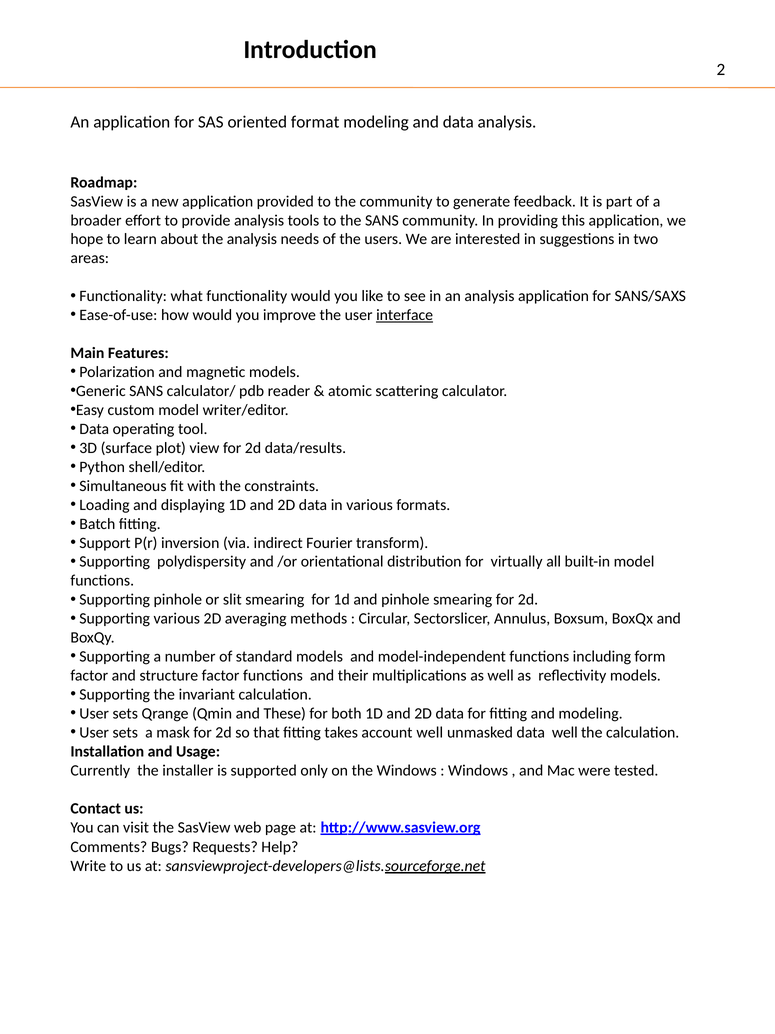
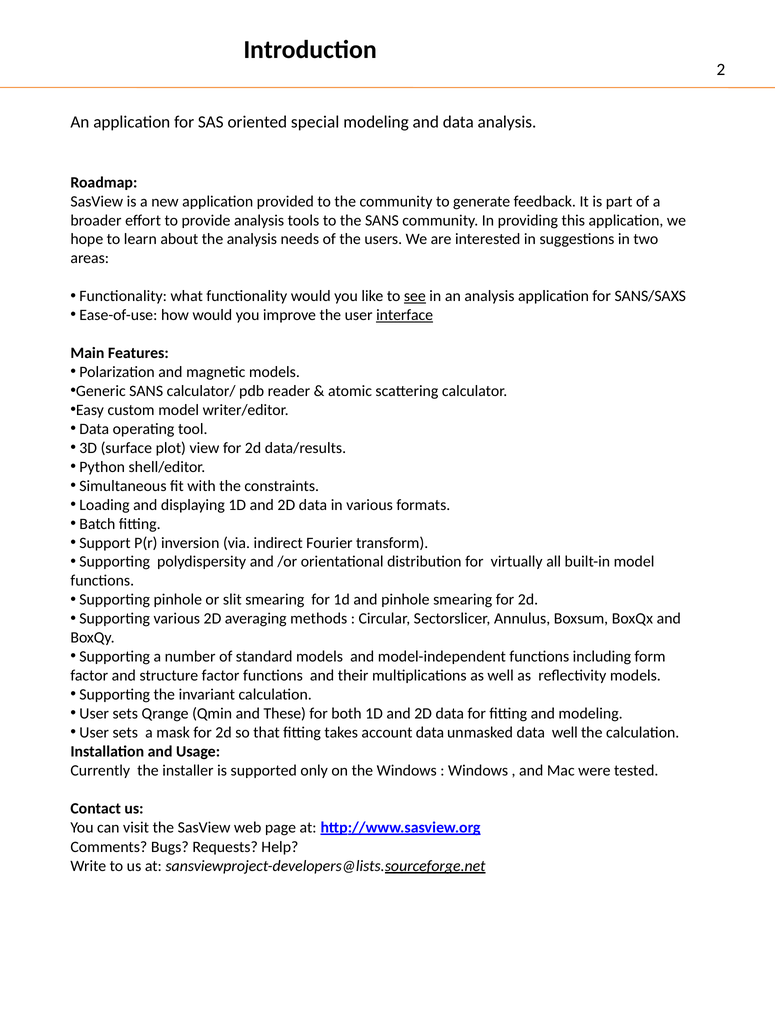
format: format -> special (315, 122)
see underline: none -> present (415, 296)
account well: well -> data (430, 732)
